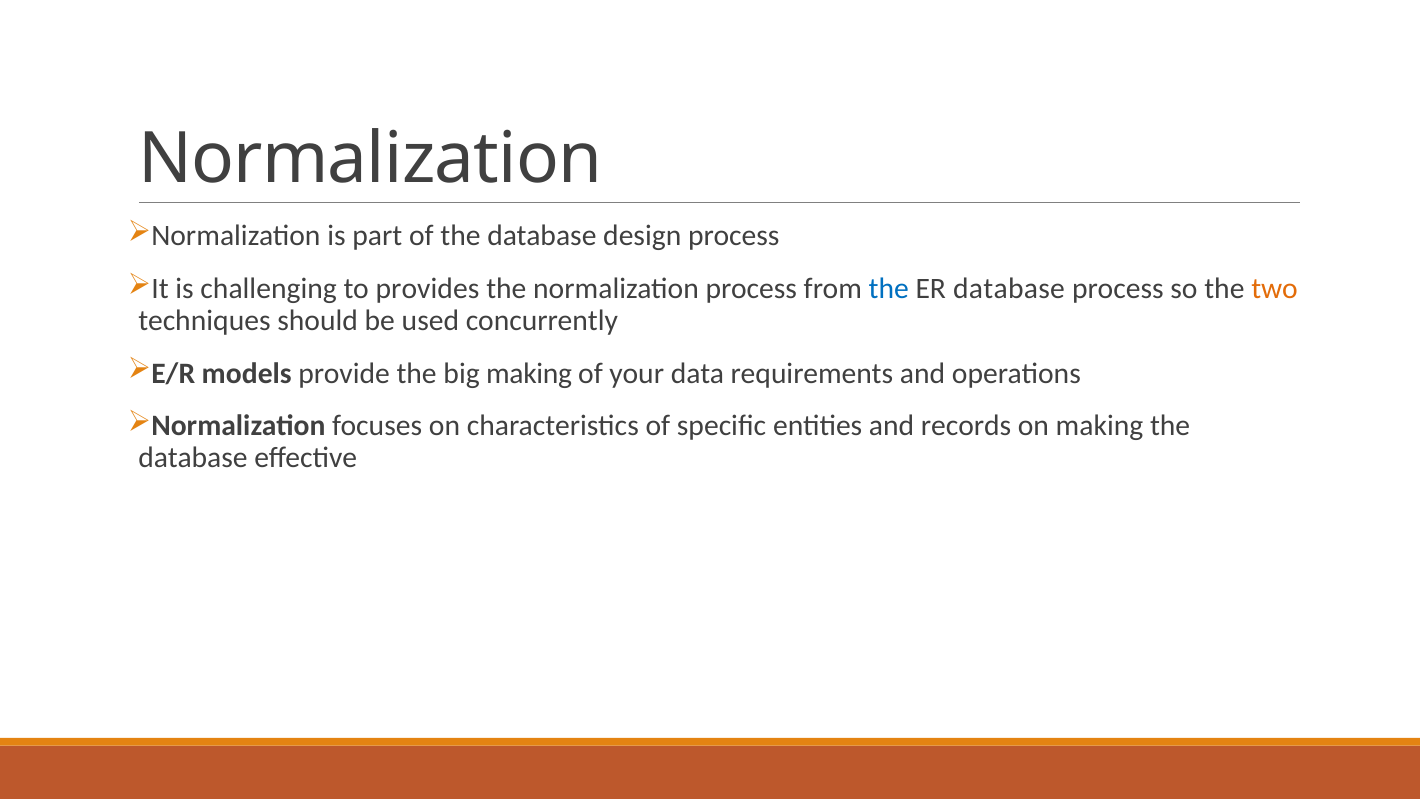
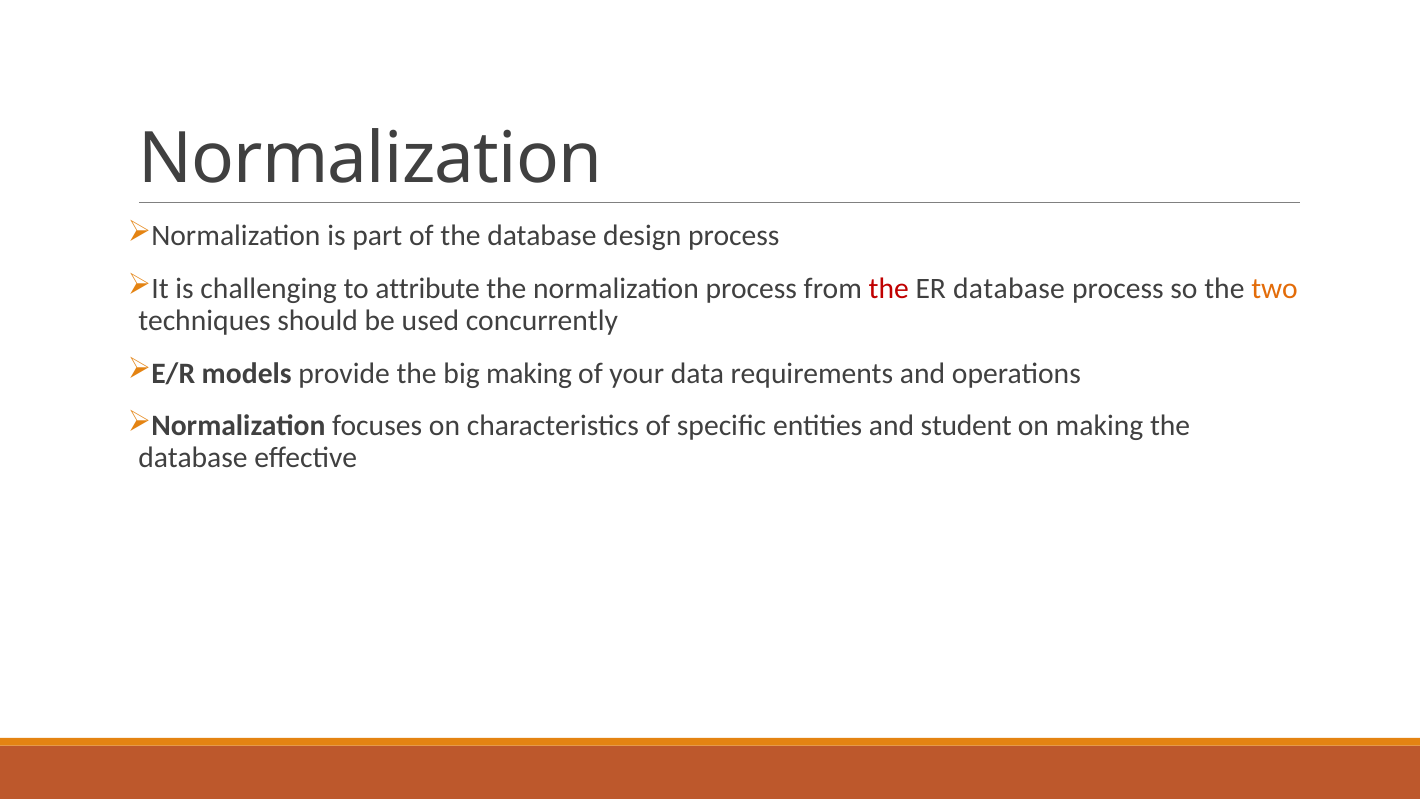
provides: provides -> attribute (428, 289)
the colour: blue -> red (889, 289)
records: records -> student (966, 426)
